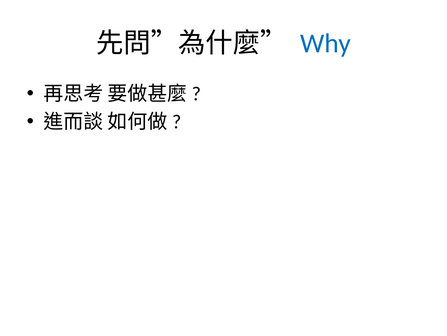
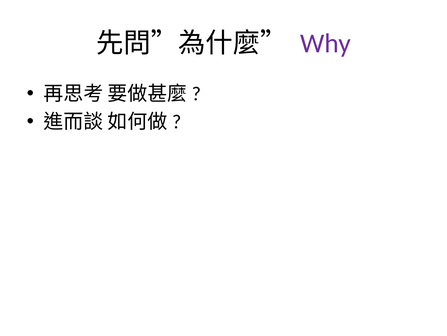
Why colour: blue -> purple (326, 43)
